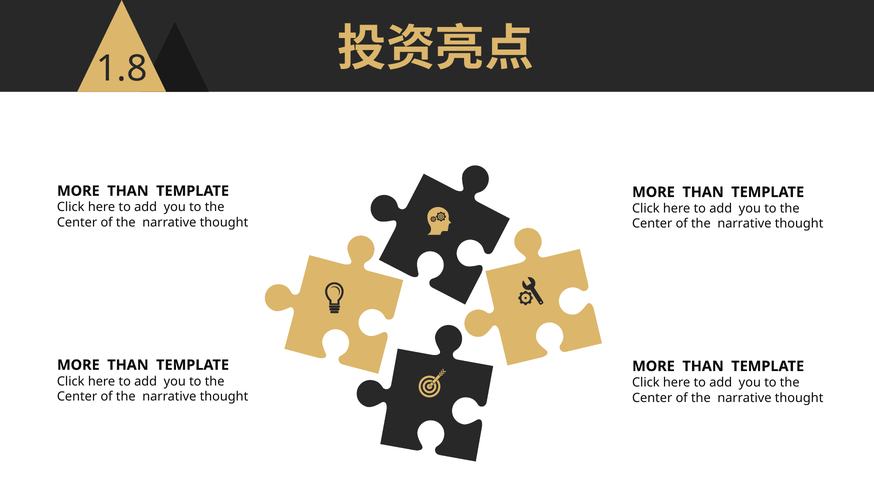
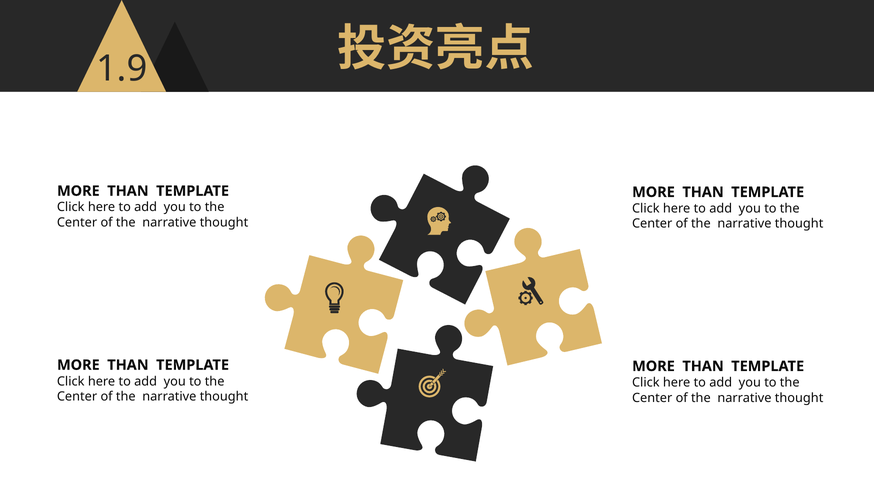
1.8: 1.8 -> 1.9 (122, 69)
